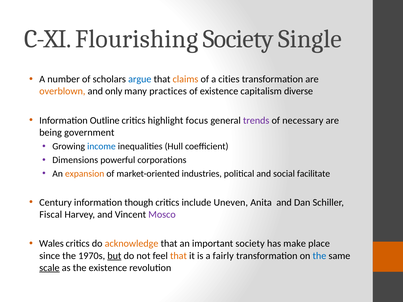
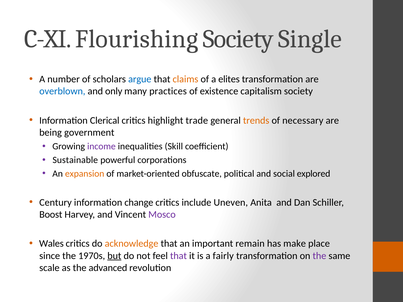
cities: cities -> elites (229, 79)
overblown colour: orange -> blue (62, 91)
capitalism diverse: diverse -> society (298, 91)
Outline: Outline -> Clerical (105, 120)
focus: focus -> trade (197, 120)
trends colour: purple -> orange (256, 120)
income colour: blue -> purple (101, 147)
Hull: Hull -> Skill (174, 147)
Dimensions: Dimensions -> Sustainable (75, 160)
industries: industries -> obfuscate (202, 174)
facilitate: facilitate -> explored (314, 174)
though: though -> change (139, 203)
Fiscal: Fiscal -> Boost (51, 215)
important society: society -> remain (250, 244)
that colour: orange -> purple (179, 256)
the colour: blue -> purple (319, 256)
scale underline: present -> none (49, 268)
the existence: existence -> advanced (108, 268)
